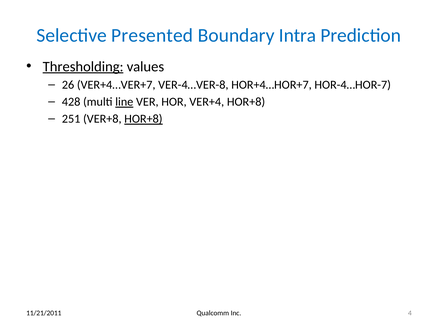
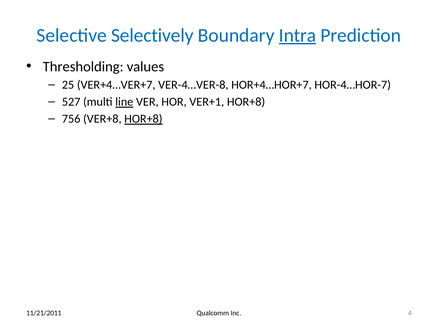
Presented: Presented -> Selectively (152, 35)
Intra underline: none -> present (298, 35)
Thresholding underline: present -> none (83, 67)
26: 26 -> 25 (68, 85)
428: 428 -> 527 (71, 102)
VER+4: VER+4 -> VER+1 (207, 102)
251: 251 -> 756 (71, 119)
